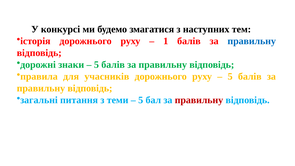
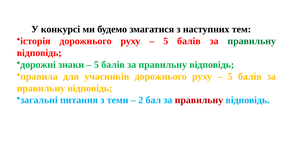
1: 1 -> 5 (166, 41)
правильну colour: blue -> green (252, 41)
5: 5 -> 2 (141, 100)
